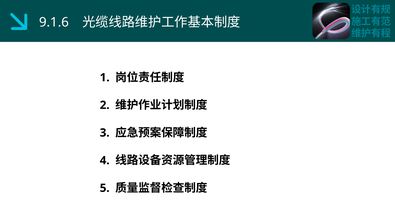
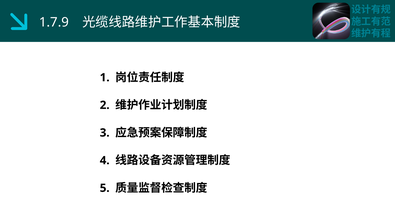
9.1.6: 9.1.6 -> 1.7.9 (54, 22)
